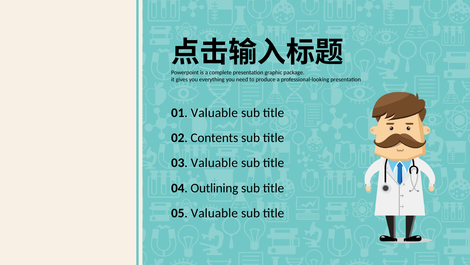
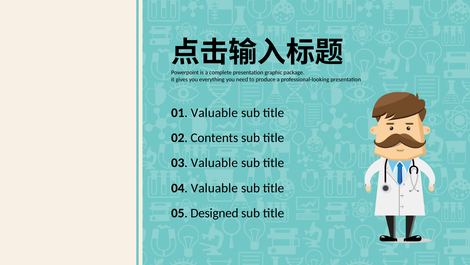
04 Outlining: Outlining -> Valuable (214, 188)
05 Valuable: Valuable -> Designed (214, 213)
